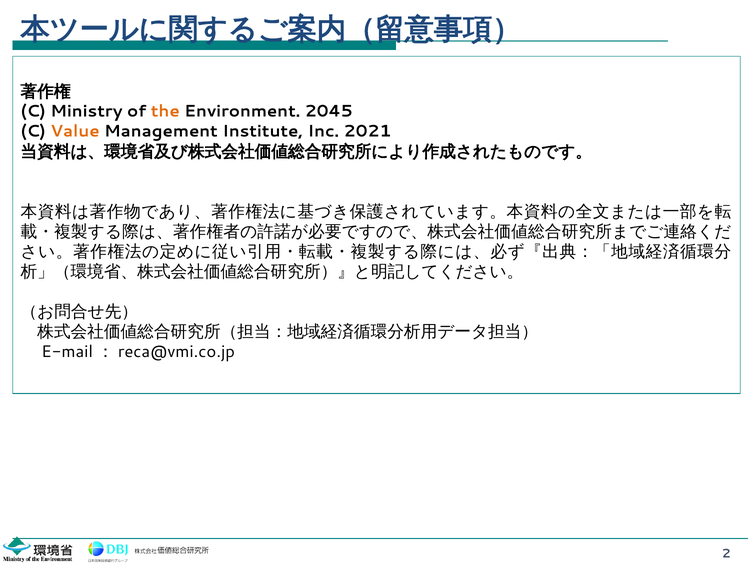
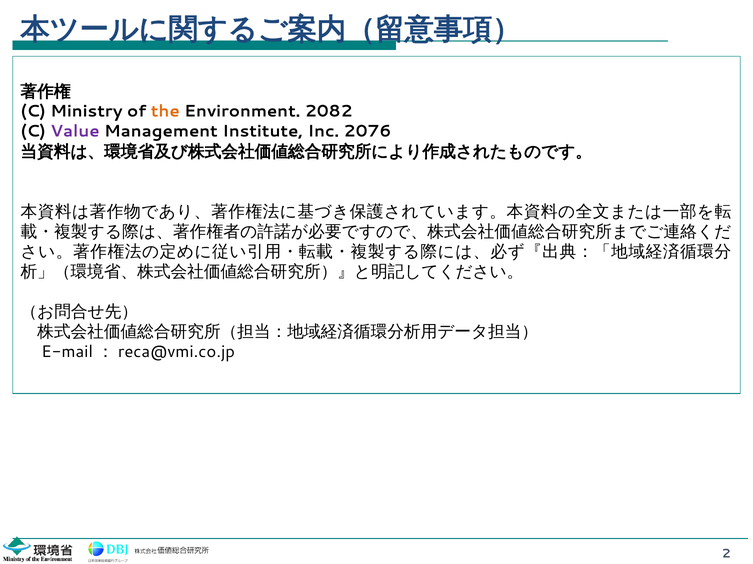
2045: 2045 -> 2082 (329, 112)
Value colour: orange -> purple (75, 132)
2021: 2021 -> 2076 (368, 132)
